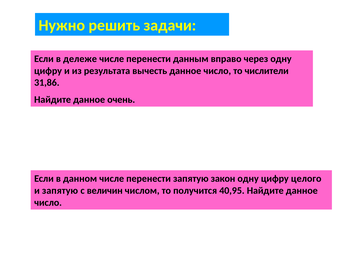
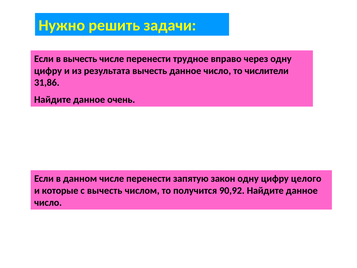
в дележе: дележе -> вычесть (80, 59)
данным: данным -> трудное (191, 59)
и запятую: запятую -> которые (60, 190)
с величин: величин -> вычесть (105, 190)
40,95: 40,95 -> 90,92 (232, 190)
